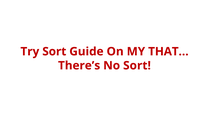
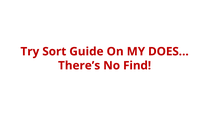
THAT…: THAT… -> DOES… (168, 52)
No Sort: Sort -> Find (137, 66)
